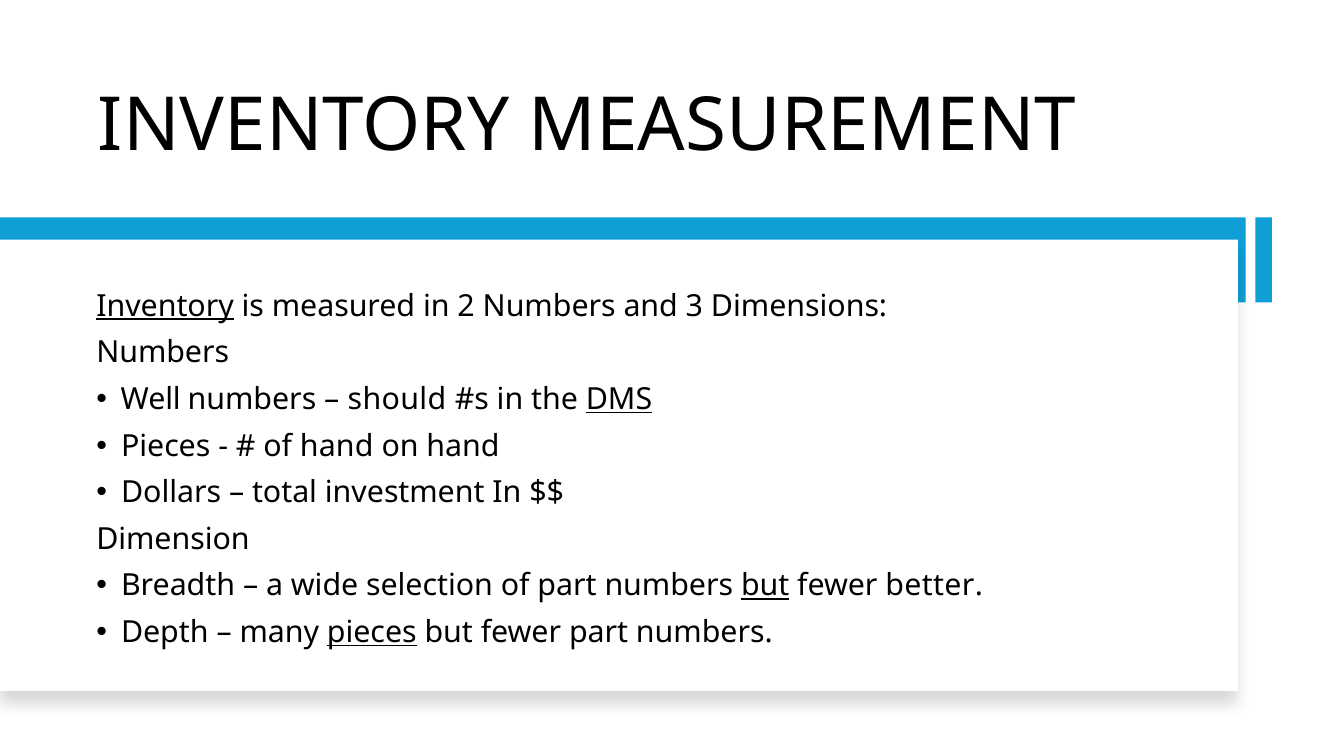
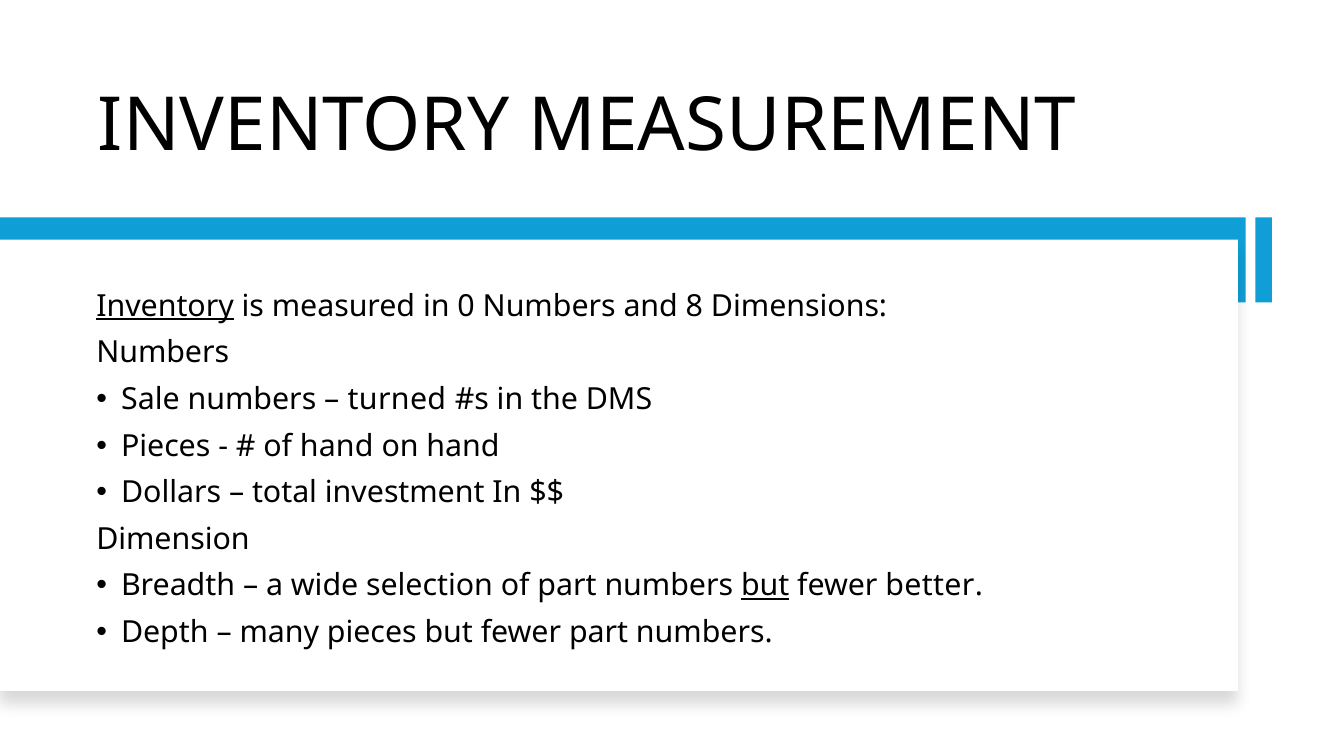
2: 2 -> 0 (466, 306)
3: 3 -> 8 (694, 306)
Well: Well -> Sale (150, 399)
should: should -> turned (397, 399)
DMS underline: present -> none (619, 399)
pieces underline: present -> none (372, 632)
